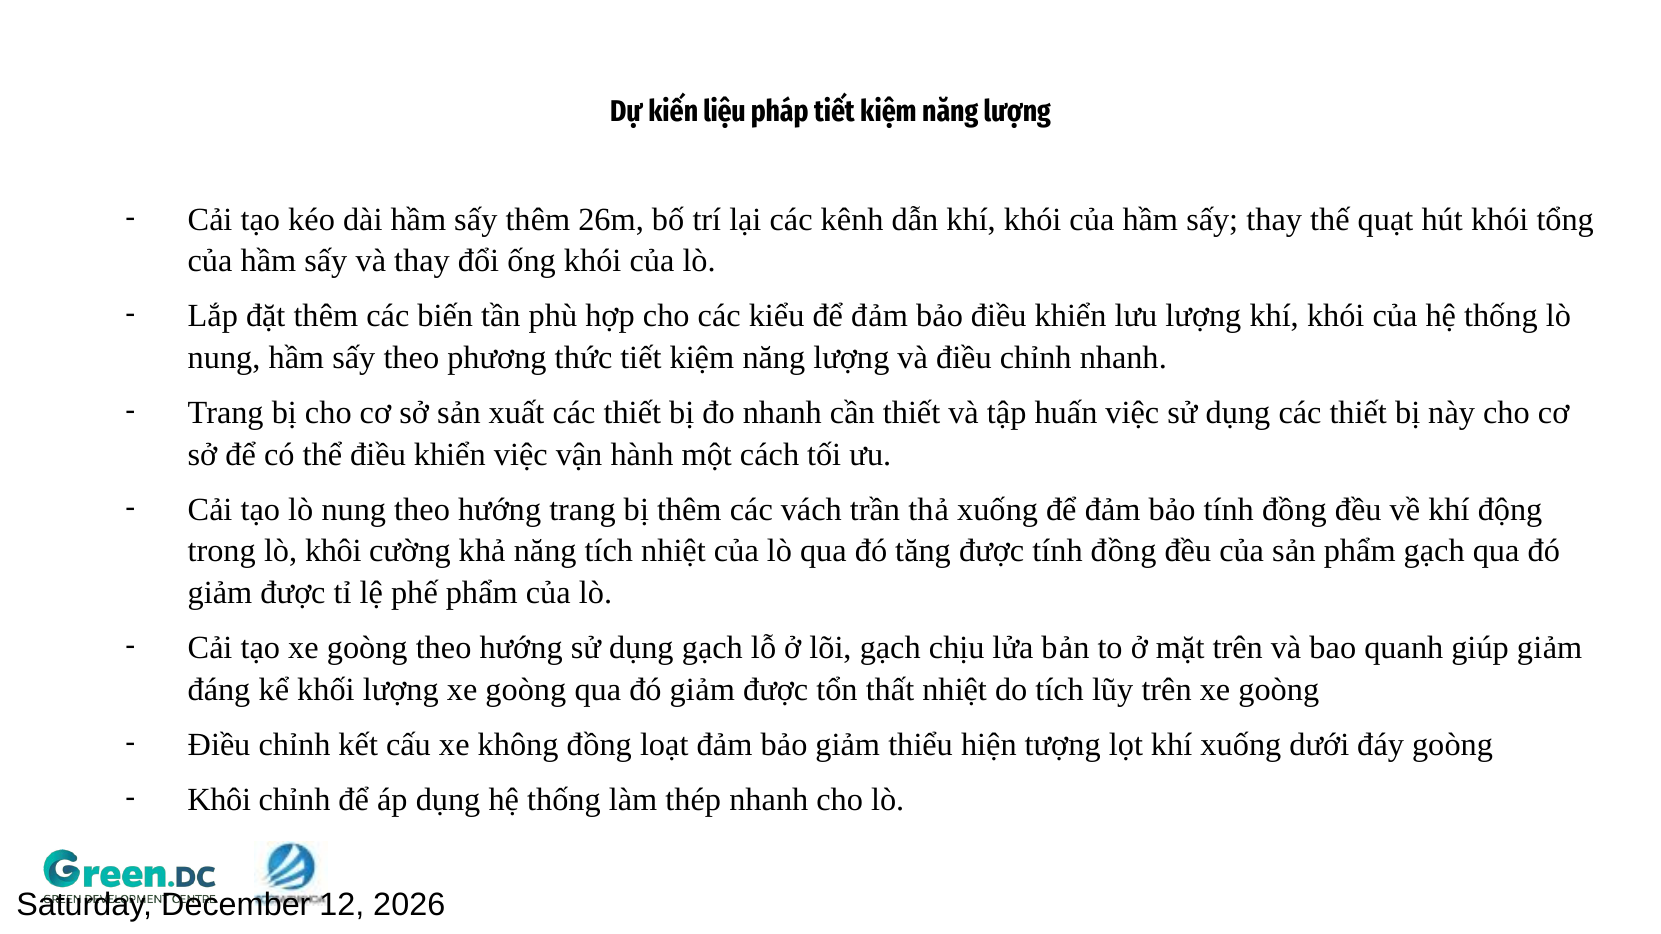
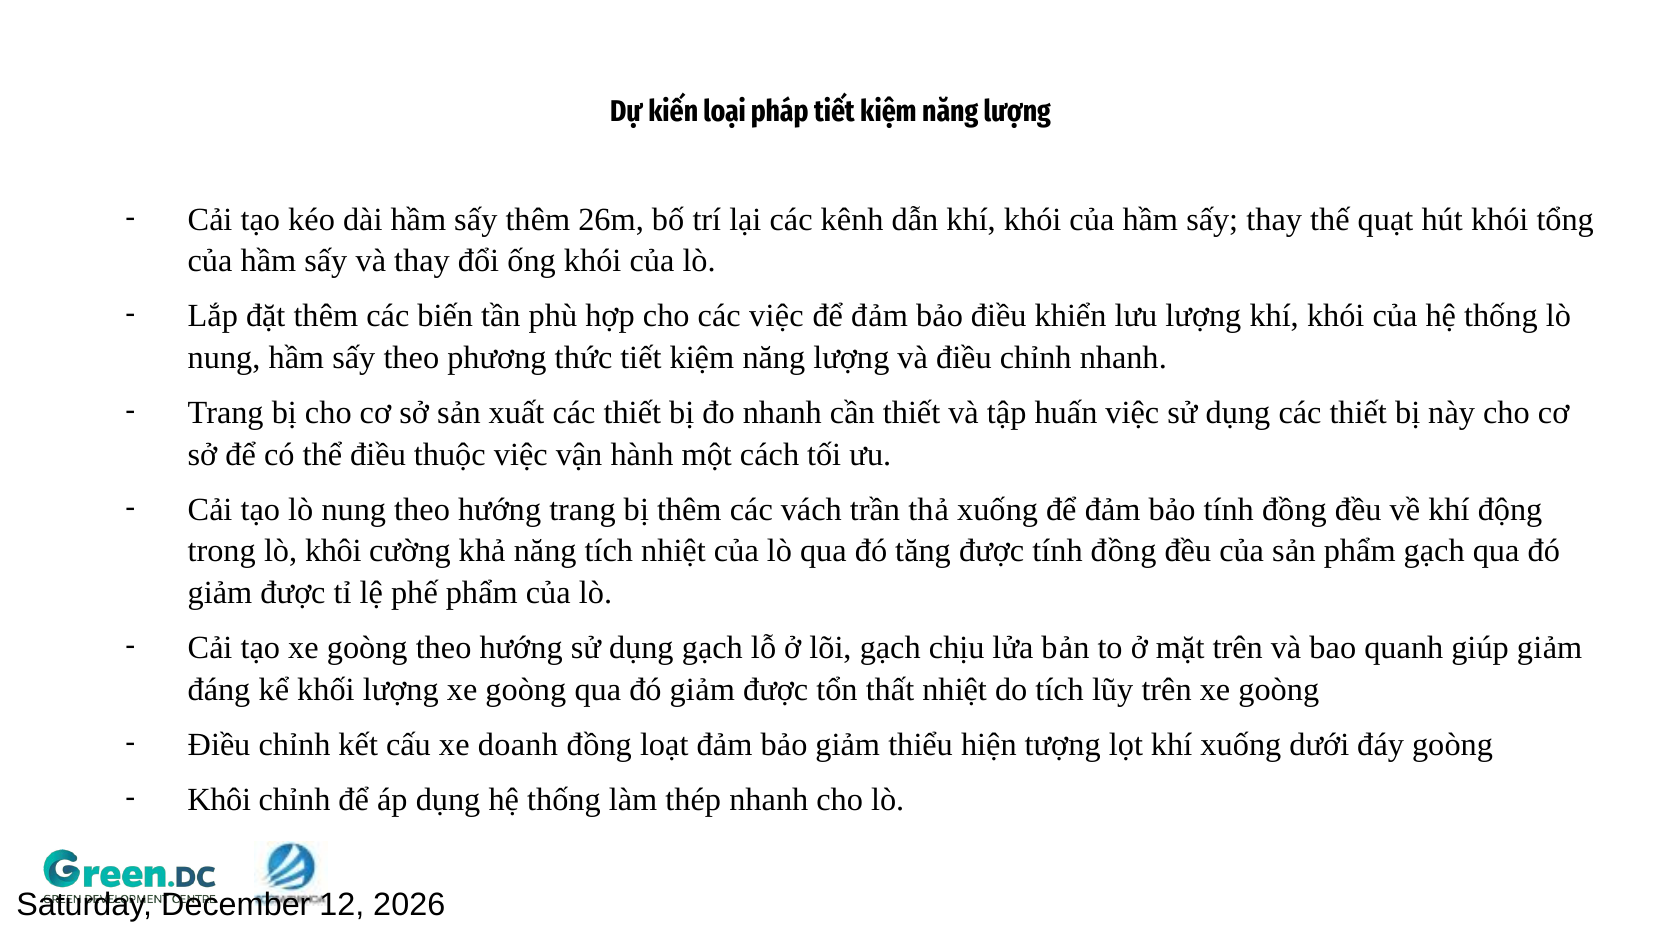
liệu: liệu -> loại (725, 111)
các kiểu: kiểu -> việc (776, 316)
thể điều khiển: khiển -> thuộc (450, 455)
không: không -> doanh (518, 745)
